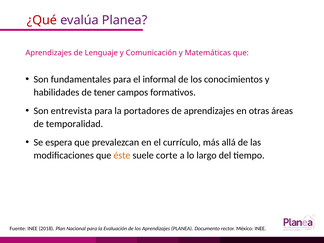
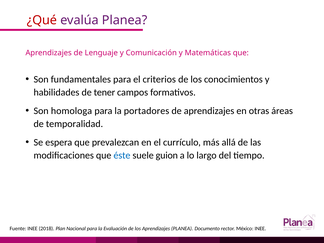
informal: informal -> criterios (159, 79)
entrevista: entrevista -> homologa (71, 111)
éste colour: orange -> blue (122, 155)
corte: corte -> guion (167, 155)
